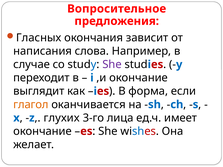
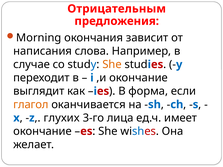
Вопросительное: Вопросительное -> Отрицательным (117, 9)
Гласных: Гласных -> Morning (39, 38)
She colour: purple -> orange (112, 65)
